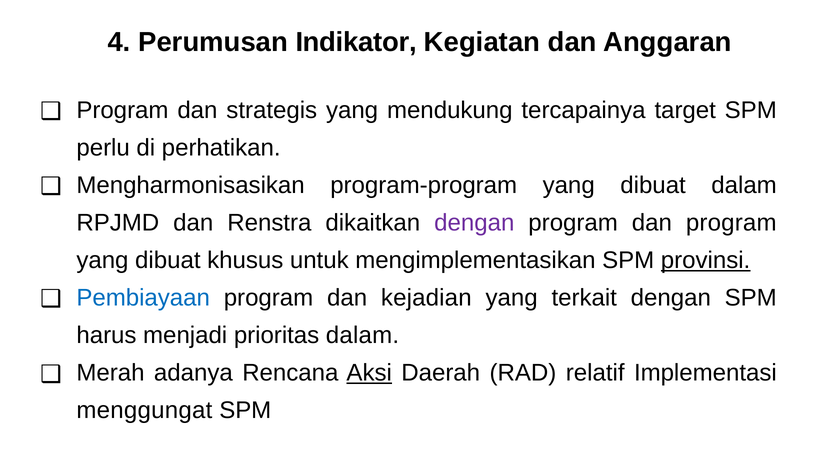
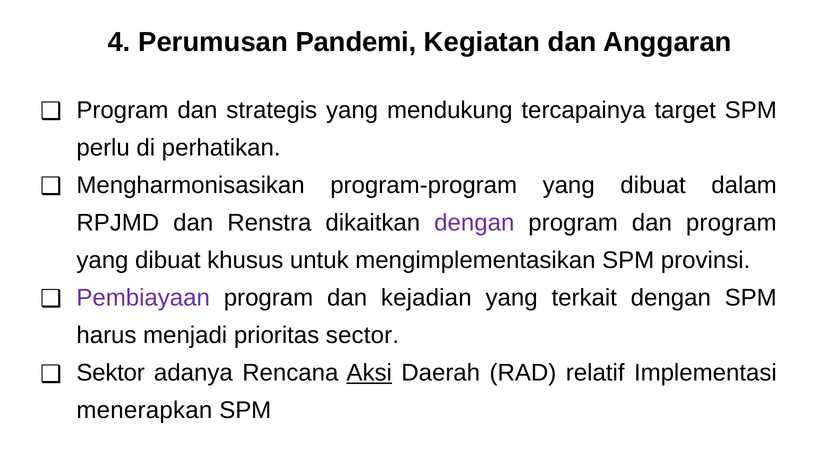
Indikator: Indikator -> Pandemi (356, 42)
provinsi underline: present -> none (706, 260)
Pembiayaan colour: blue -> purple (143, 298)
prioritas dalam: dalam -> sector (362, 335)
Merah: Merah -> Sektor (111, 373)
menggungat: menggungat -> menerapkan (144, 410)
